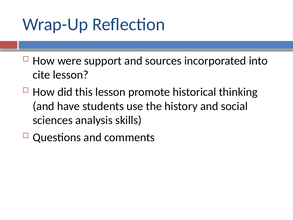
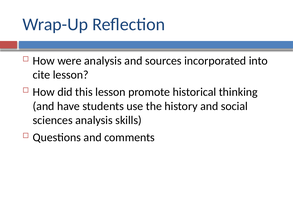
were support: support -> analysis (103, 61)
